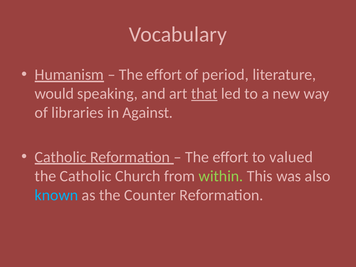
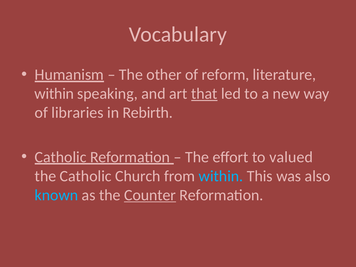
effort: effort -> other (164, 75)
period: period -> reform (225, 75)
would: would -> within (54, 94)
Against: Against -> Rebirth (148, 113)
within colour: light green -> light blue (221, 176)
Counter underline: none -> present (150, 195)
